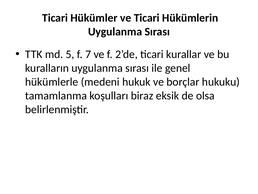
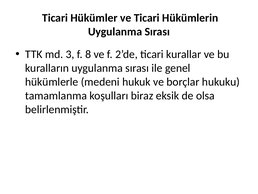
5: 5 -> 3 (70, 54)
7: 7 -> 8 (88, 54)
